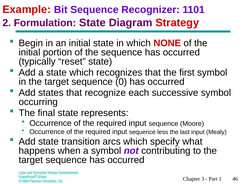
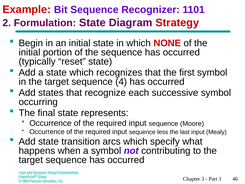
0: 0 -> 4 (121, 82)
